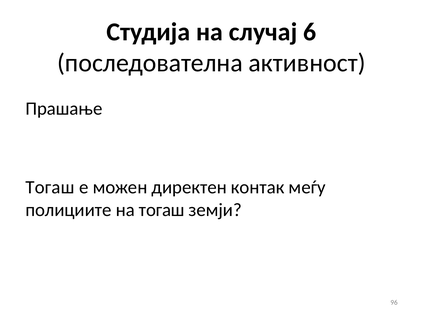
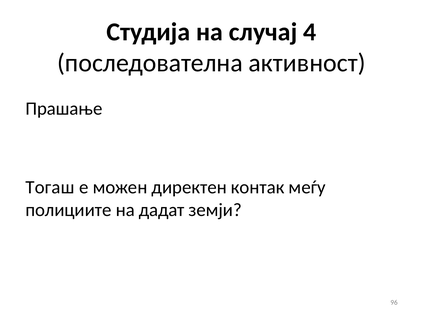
6: 6 -> 4 (310, 32)
на тогаш: тогаш -> дадат (162, 210)
